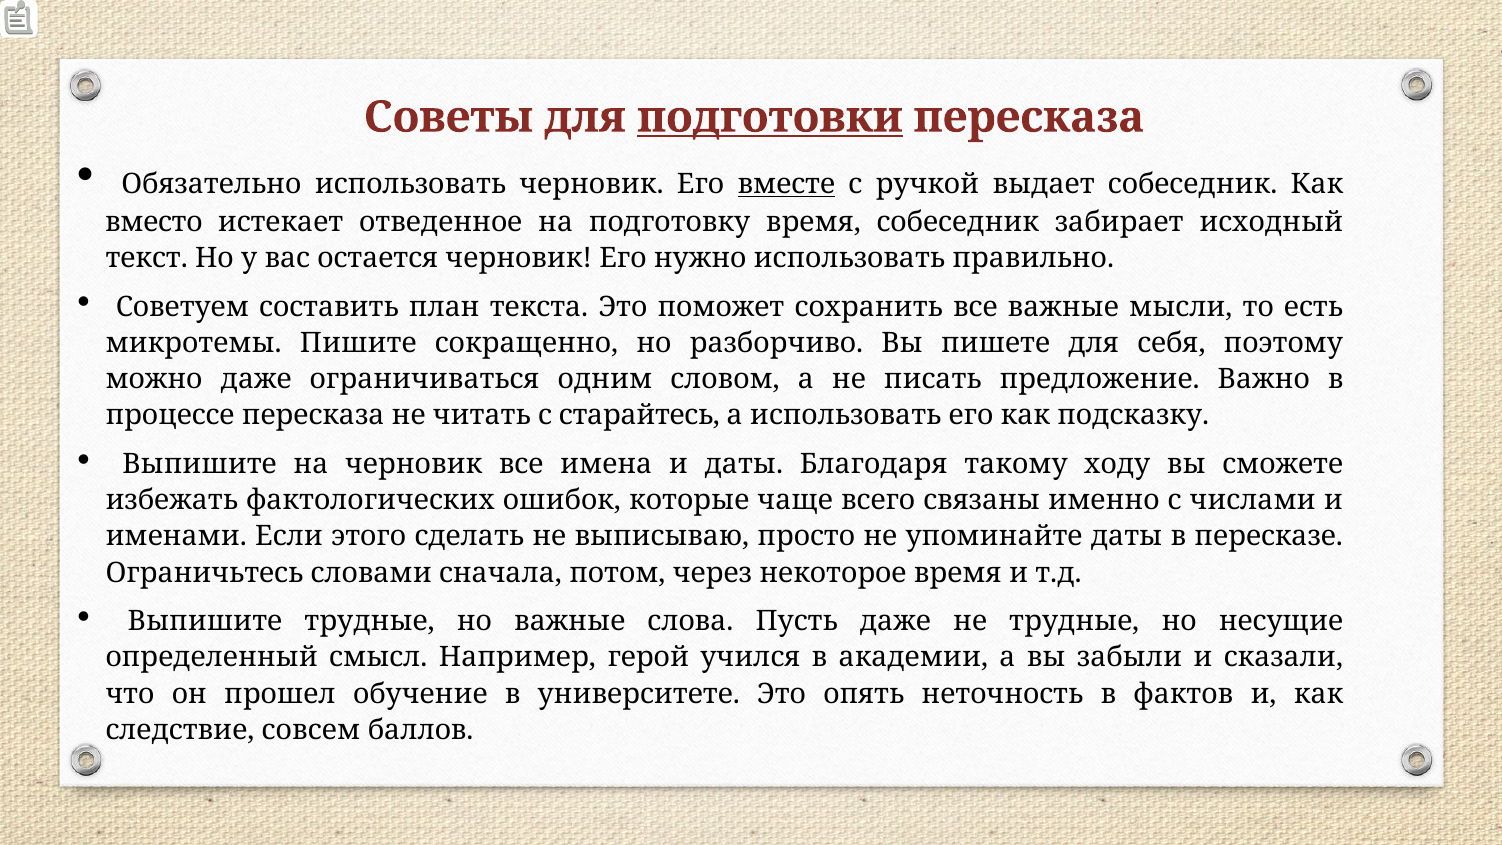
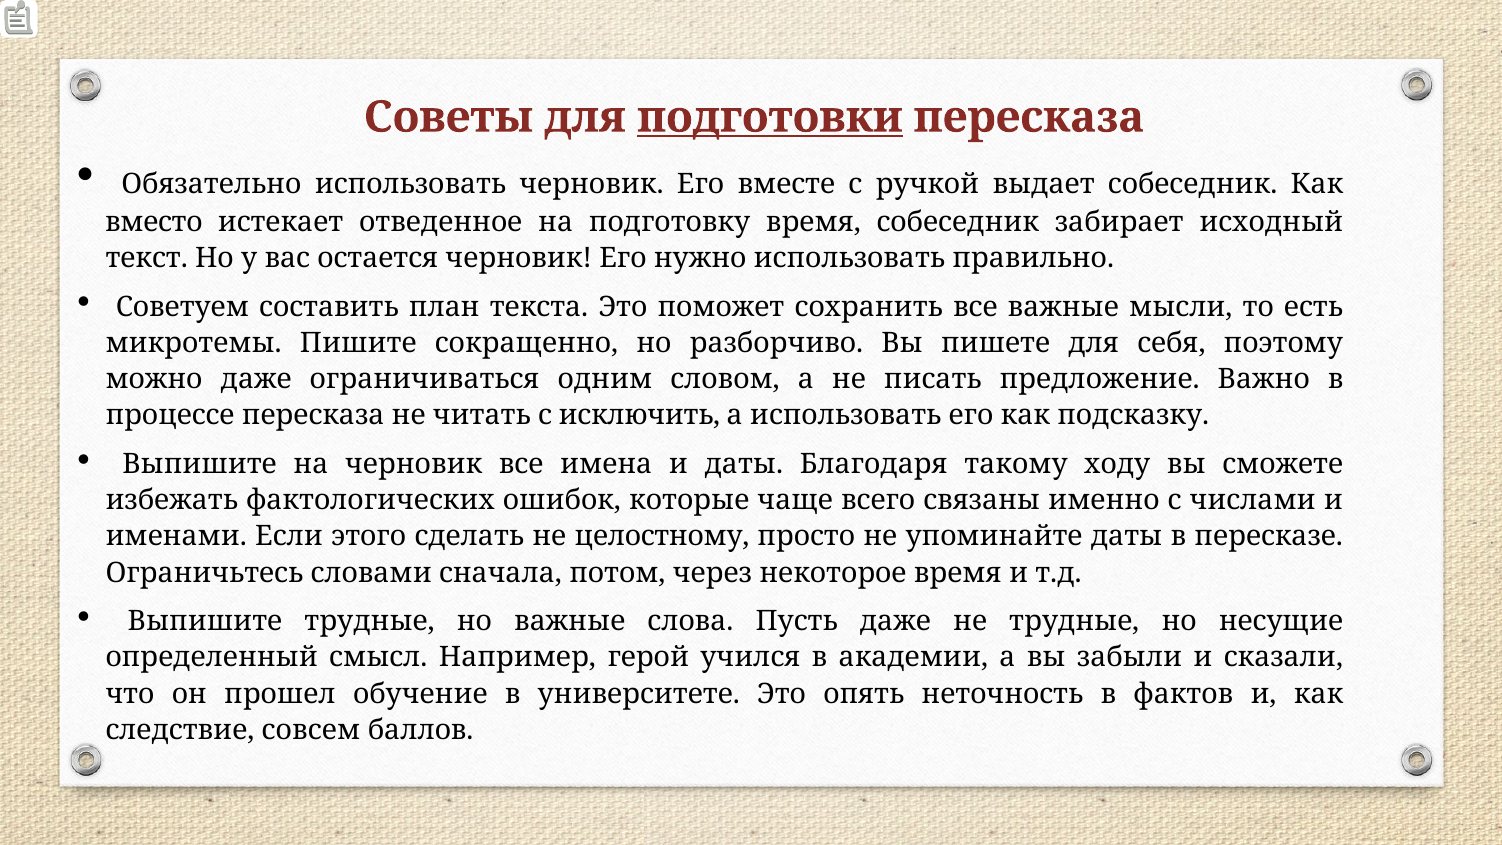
вместе underline: present -> none (786, 184)
старайтесь: старайтесь -> исключить (639, 416)
выписываю: выписываю -> целостному (662, 537)
